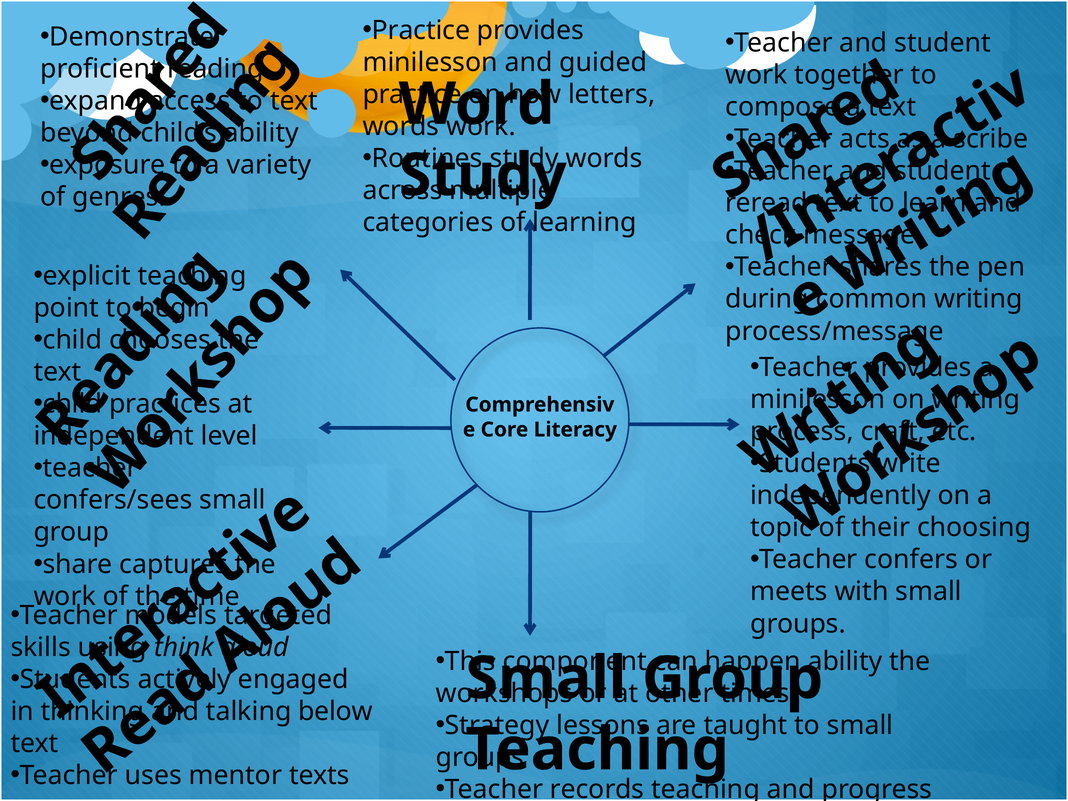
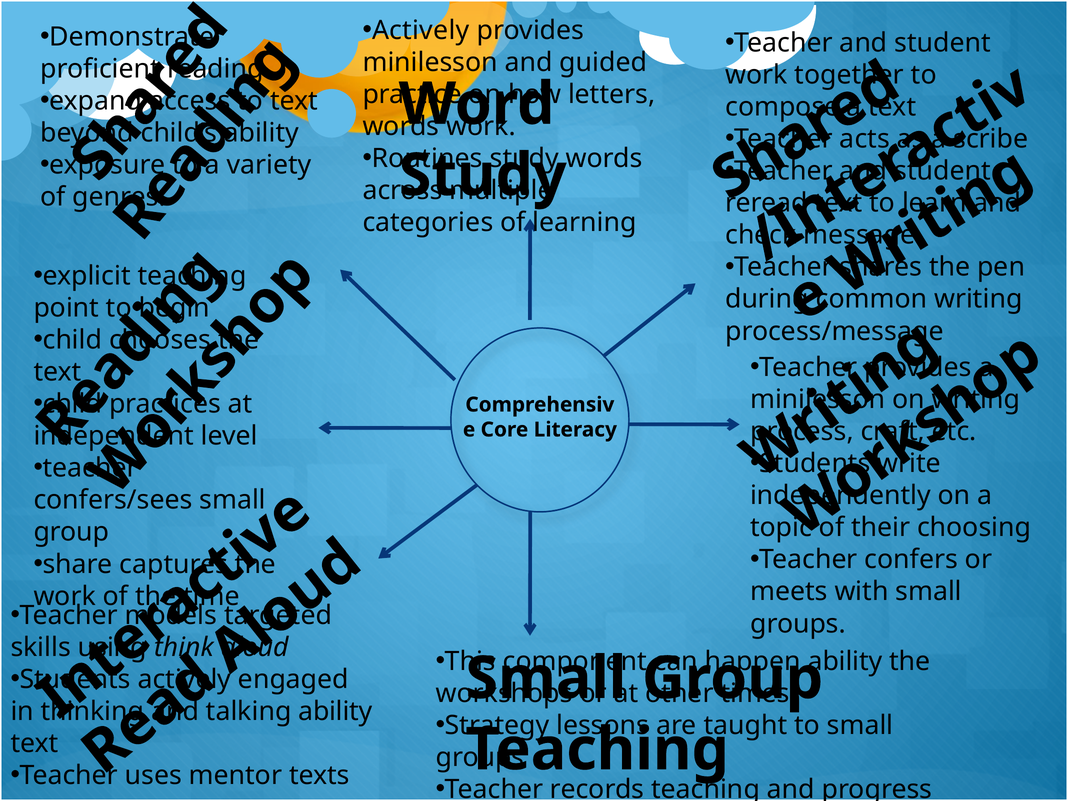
Practice: Practice -> Actively (421, 30)
below: below -> ability (335, 711)
